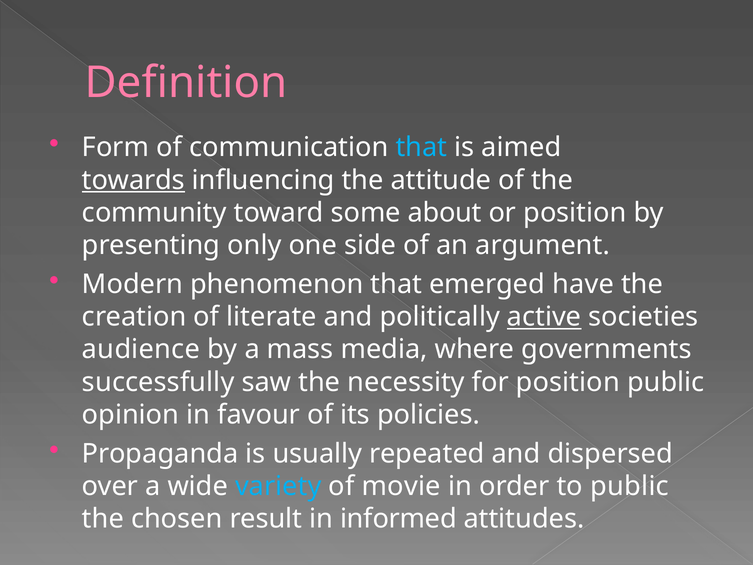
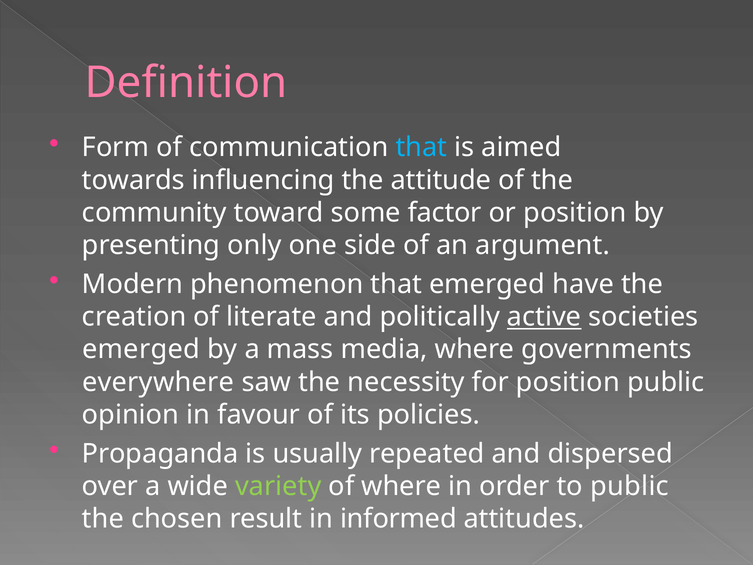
towards underline: present -> none (133, 180)
about: about -> factor (445, 213)
audience: audience -> emerged (141, 349)
successfully: successfully -> everywhere (158, 382)
variety colour: light blue -> light green (278, 486)
of movie: movie -> where (401, 486)
